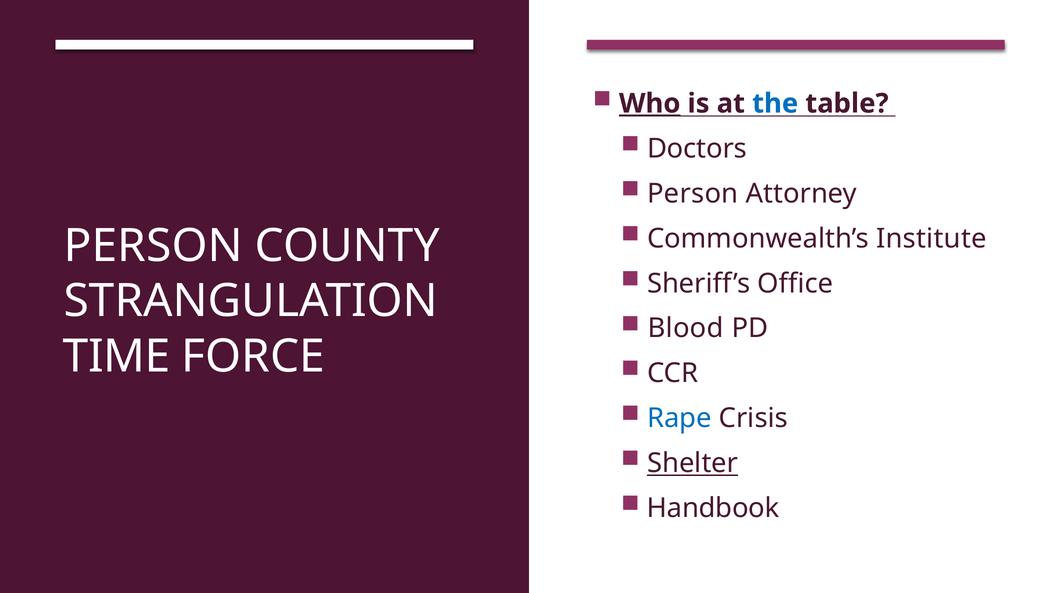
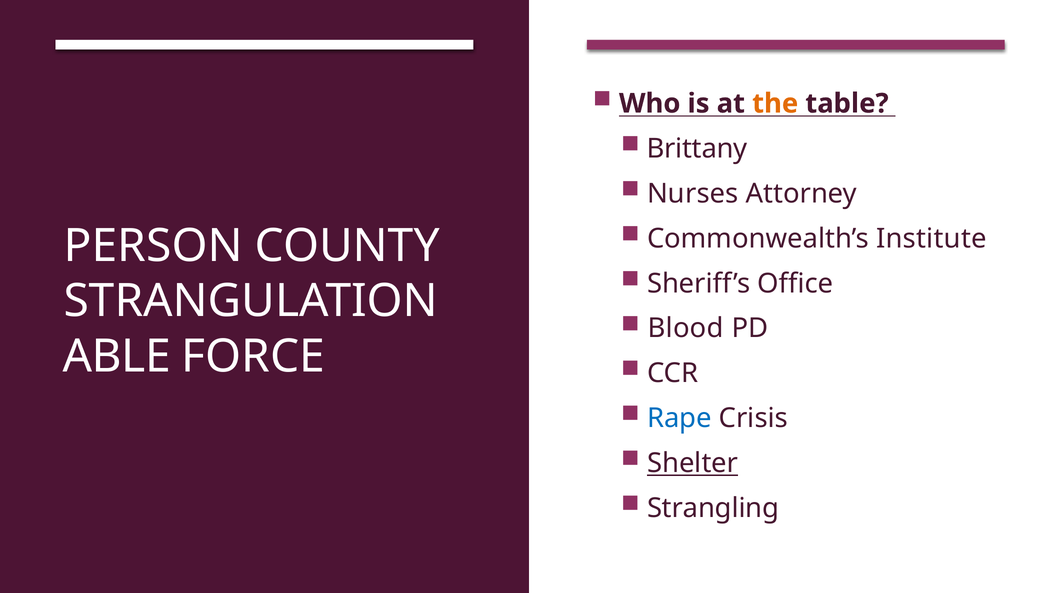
Who underline: present -> none (650, 104)
the colour: blue -> orange (775, 104)
Doctors: Doctors -> Brittany (697, 149)
Person: Person -> Nurses (693, 194)
TIME: TIME -> ABLE (117, 357)
Handbook: Handbook -> Strangling (713, 509)
